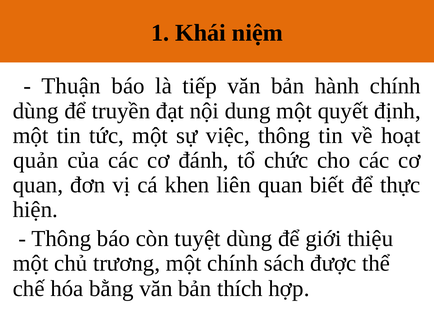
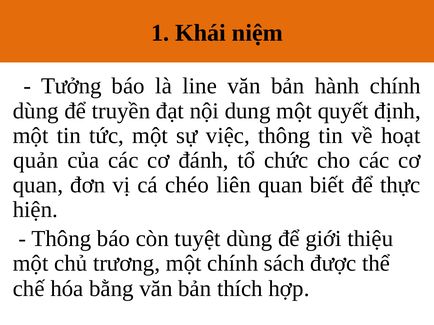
Thuận: Thuận -> Tưởng (71, 86)
tiếp: tiếp -> line (200, 86)
khen: khen -> chéo (187, 185)
